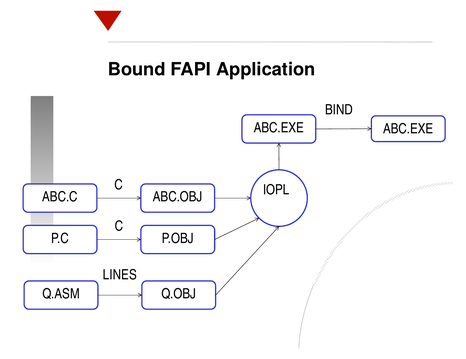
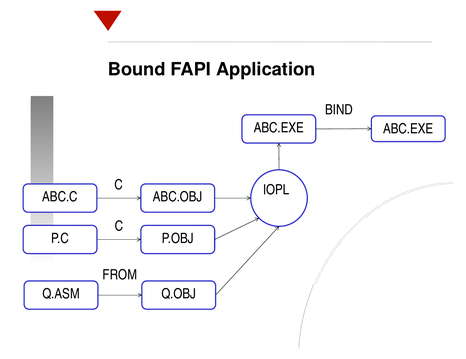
LINES: LINES -> FROM (120, 275)
